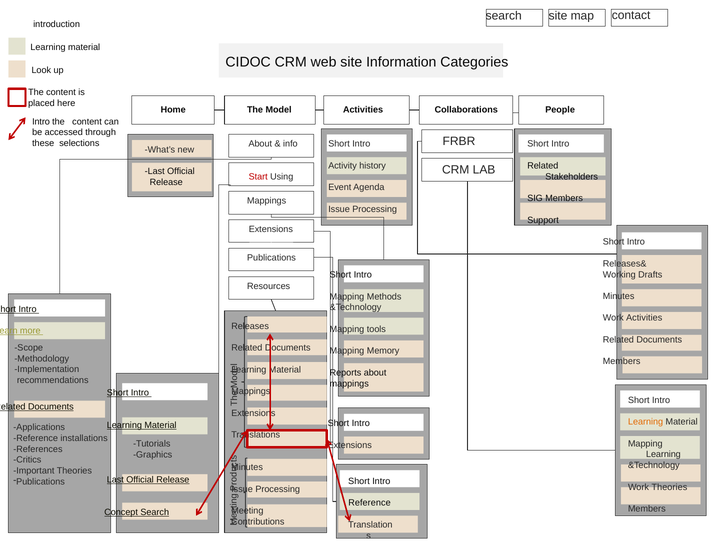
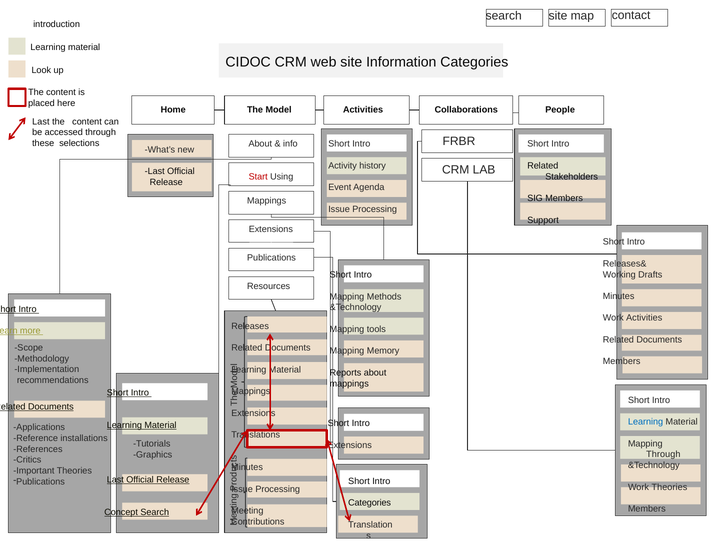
Intro: Intro -> Last (41, 121)
Learning colour: orange -> blue (646, 421)
Learning: Learning -> Through (663, 454)
Reference: Reference -> Categories (370, 503)
